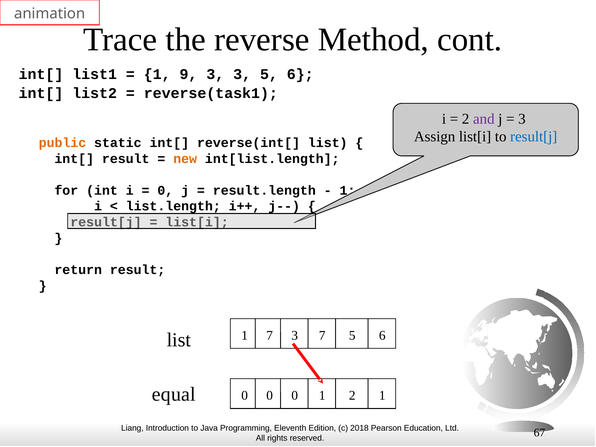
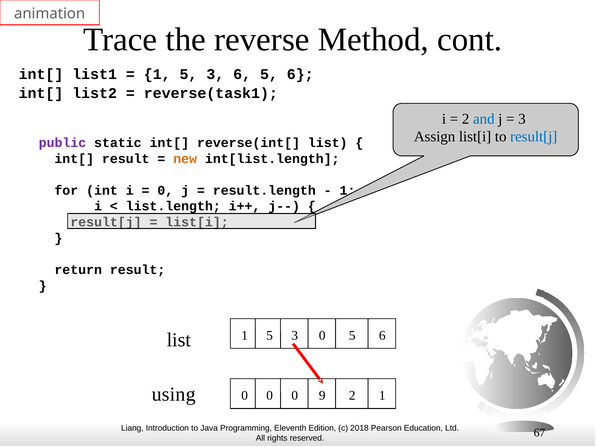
9: 9 -> 5 (188, 74)
3 3: 3 -> 6 (242, 74)
and colour: purple -> blue (484, 119)
public colour: orange -> purple (62, 143)
7: 7 -> 5 (270, 335)
3 7: 7 -> 0 (322, 335)
equal: equal -> using (174, 394)
0 1: 1 -> 9 (322, 396)
